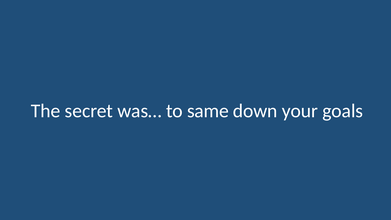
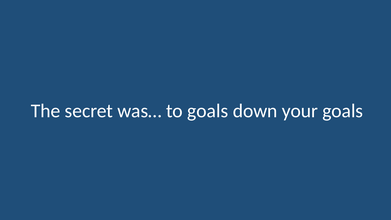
to same: same -> goals (208, 111)
